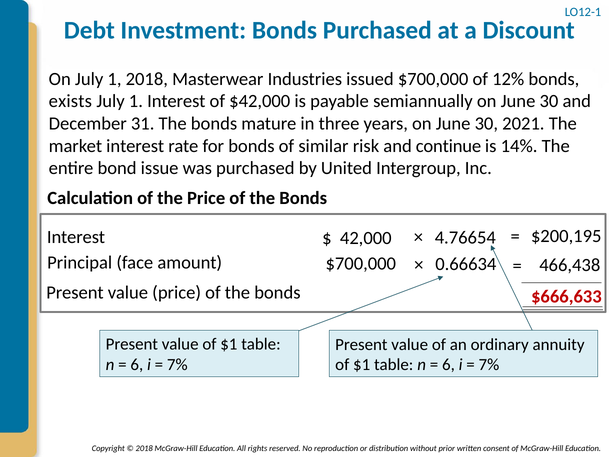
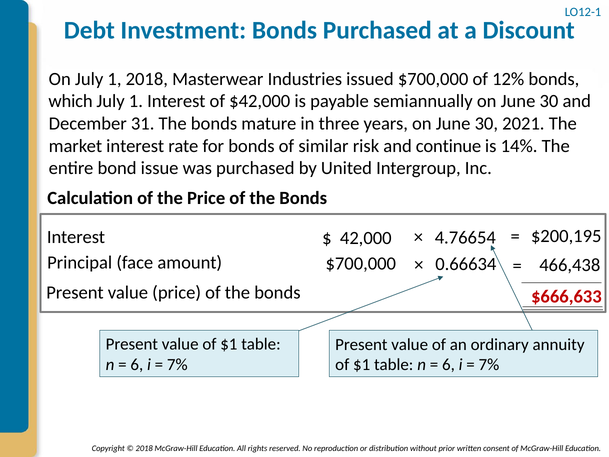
exists: exists -> which (71, 101)
